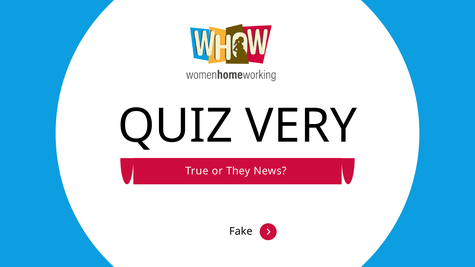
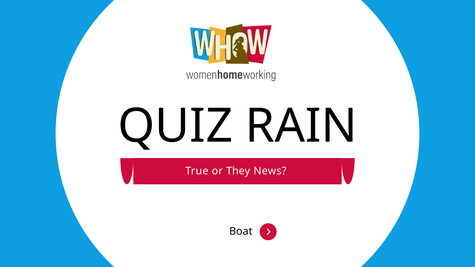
VERY: VERY -> RAIN (301, 126)
Fake: Fake -> Boat (241, 232)
